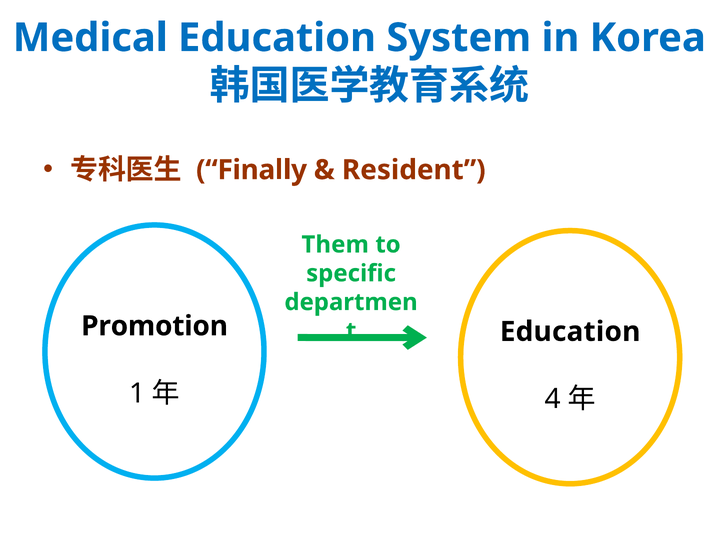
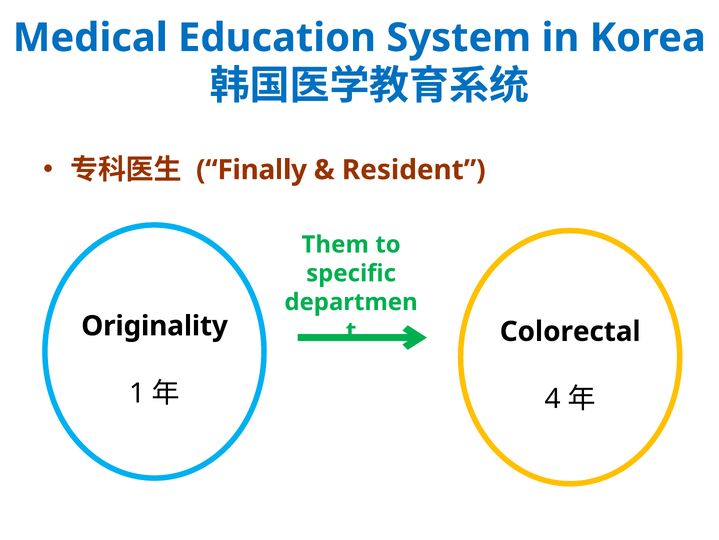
Promotion: Promotion -> Originality (155, 326)
Education: Education -> Colorectal (570, 331)
